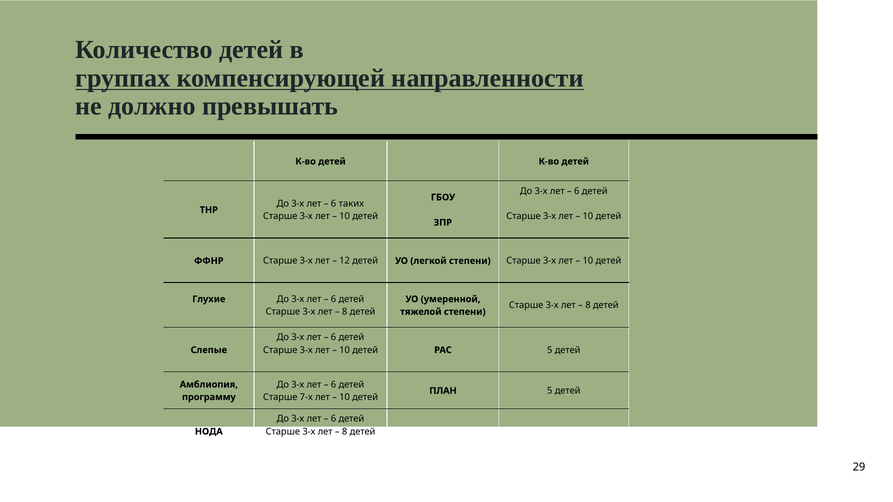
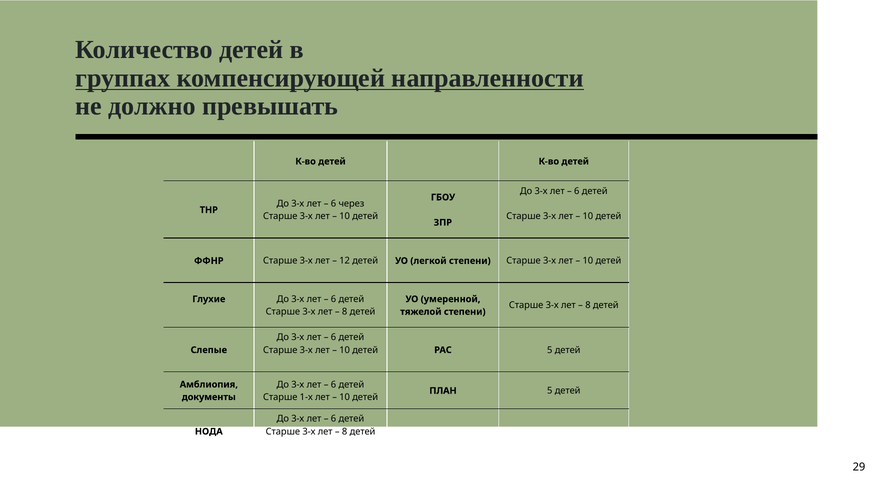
таких: таких -> через (351, 204)
7-х: 7-х -> 1-х (306, 397)
программу: программу -> документы (209, 397)
